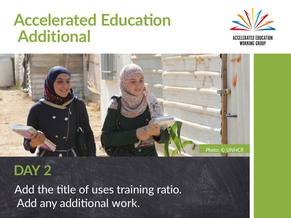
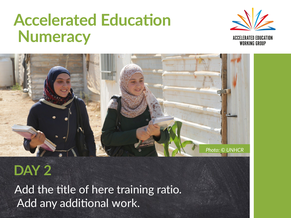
Additional: Additional -> Numeracy (54, 37)
uses: uses -> here (103, 190)
